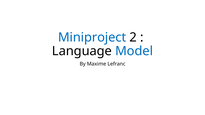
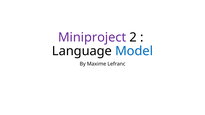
Miniproject colour: blue -> purple (92, 37)
